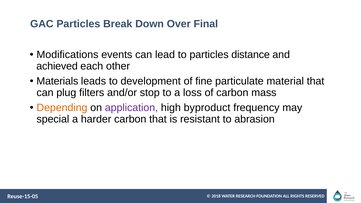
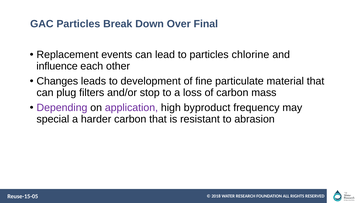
Modifications: Modifications -> Replacement (68, 55)
distance: distance -> chlorine (250, 55)
achieved: achieved -> influence (57, 66)
Materials: Materials -> Changes (57, 81)
Depending colour: orange -> purple (62, 108)
